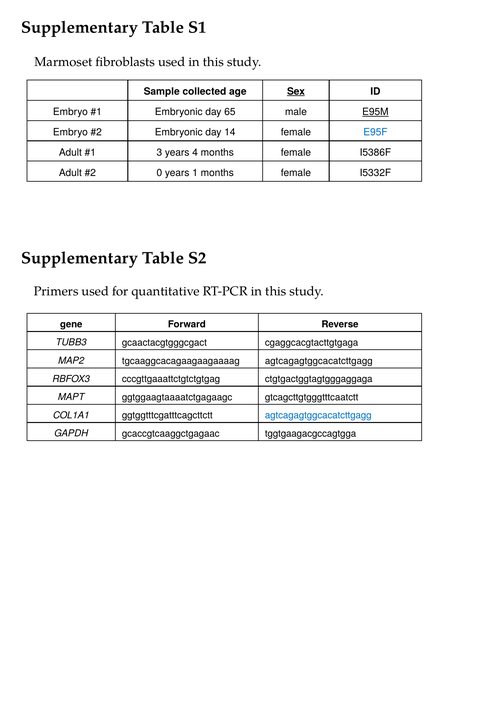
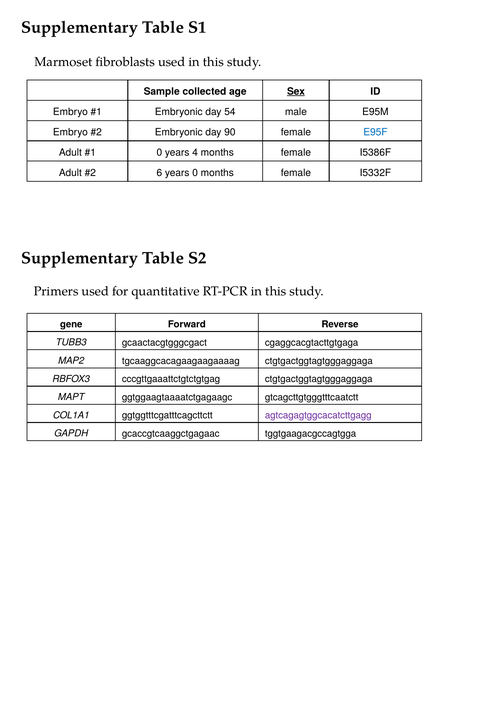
65: 65 -> 54 (230, 112)
E95M underline: present -> none (375, 112)
14: 14 -> 90 (230, 132)
3: 3 -> 0 (159, 152)
0: 0 -> 6 (159, 173)
years 1: 1 -> 0 (195, 173)
tgcaaggcacagaagaagaaaag agtcagagtggcacatcttgagg: agtcagagtggcacatcttgagg -> ctgtgactggtagtgggaggaga (319, 360)
agtcagagtggcacatcttgagg colour: blue -> purple (318, 415)
